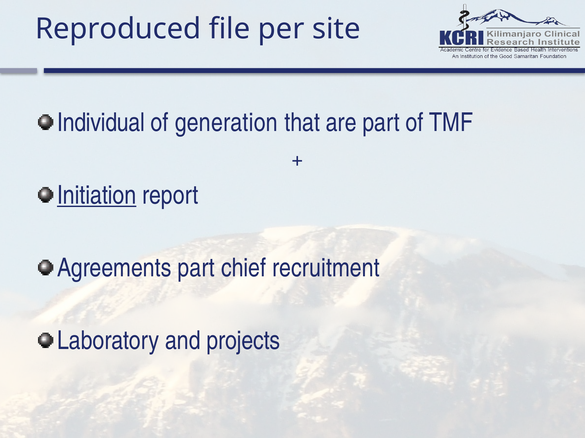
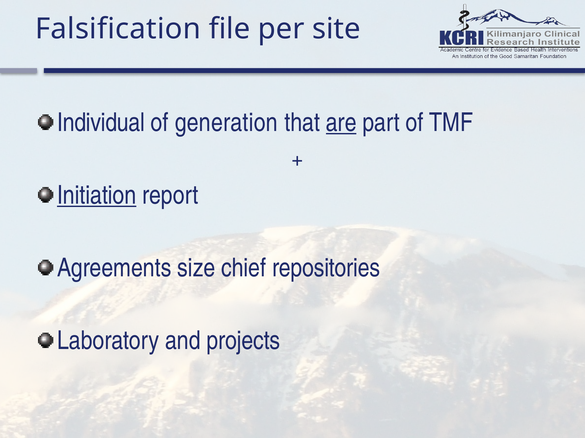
Reproduced: Reproduced -> Falsification (118, 29)
are underline: none -> present (341, 123)
Agreements part: part -> size (196, 268)
recruitment: recruitment -> repositories (326, 268)
